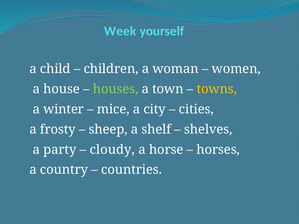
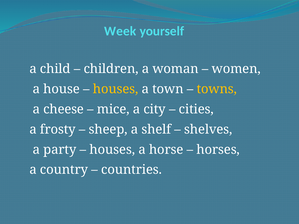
houses colour: light green -> yellow (116, 89)
winter: winter -> cheese (64, 109)
cloudy: cloudy -> houses (112, 150)
